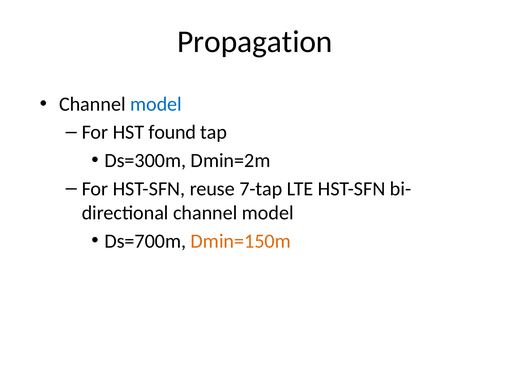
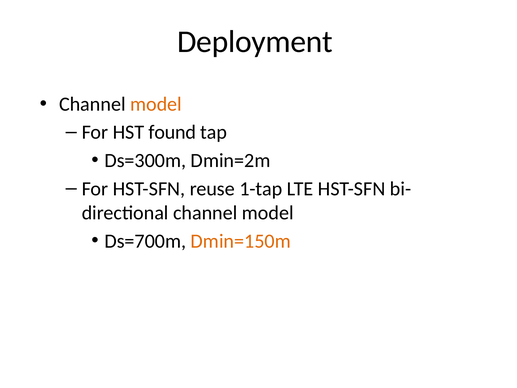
Propagation: Propagation -> Deployment (255, 42)
model colour: blue -> orange (156, 104)
7-tap: 7-tap -> 1-tap (261, 189)
